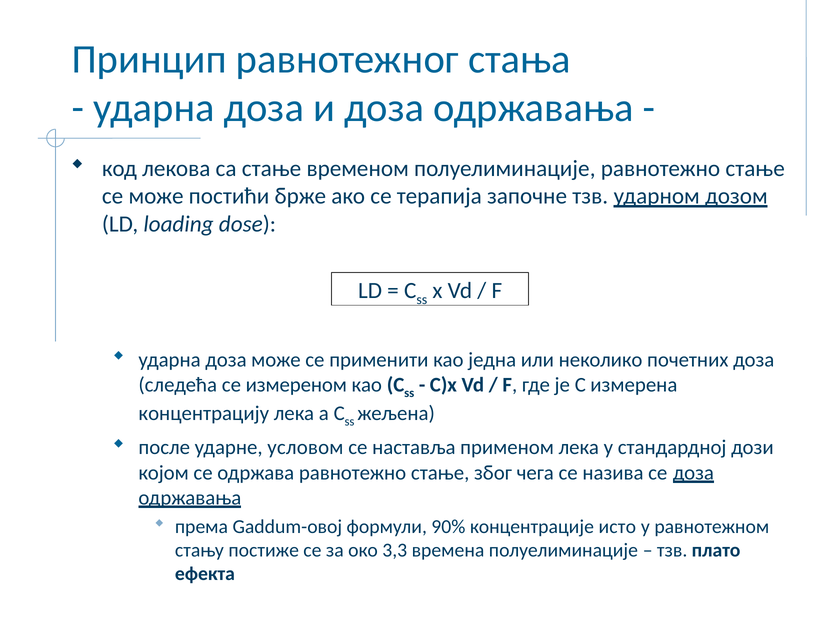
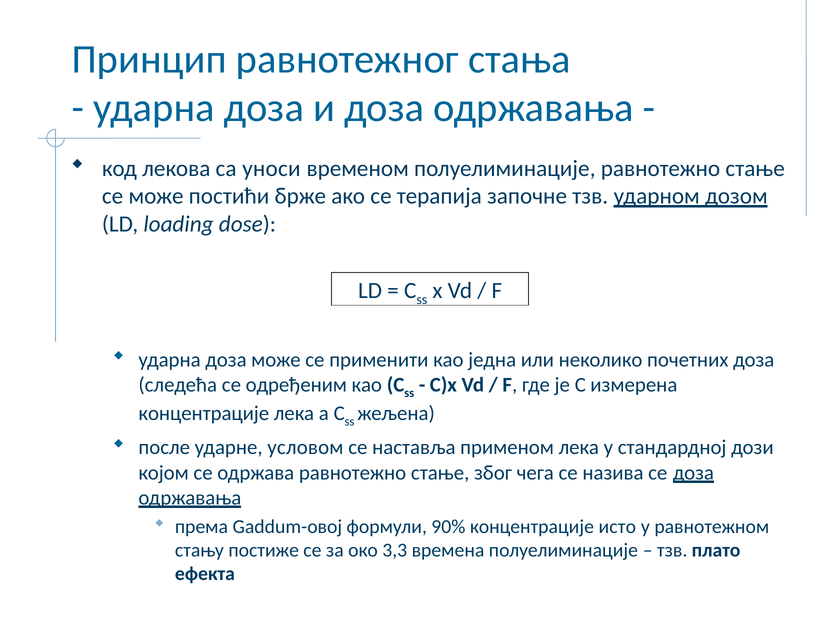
са стање: стање -> уноси (271, 168)
измереном: измереном -> одређеним (296, 384)
концентрацију: концентрацију -> концентрације (204, 413)
